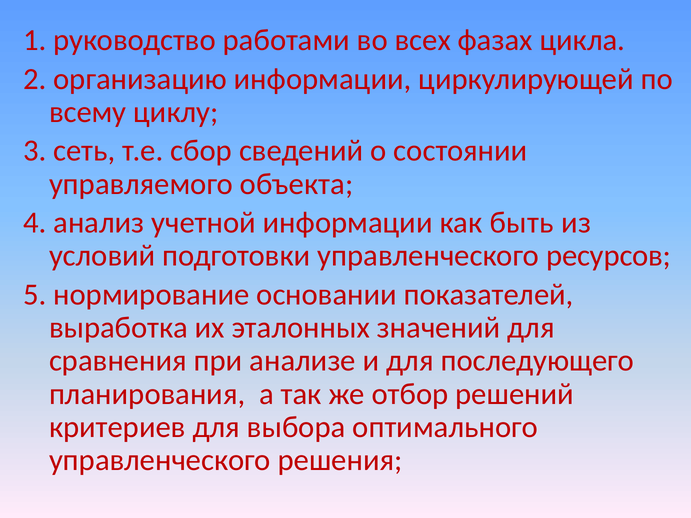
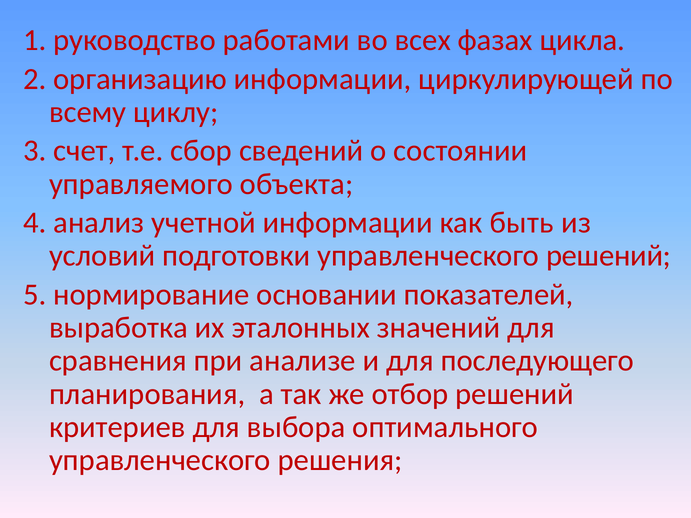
сеть: сеть -> счет (84, 151)
управленческого ресурсов: ресурсов -> решений (609, 256)
